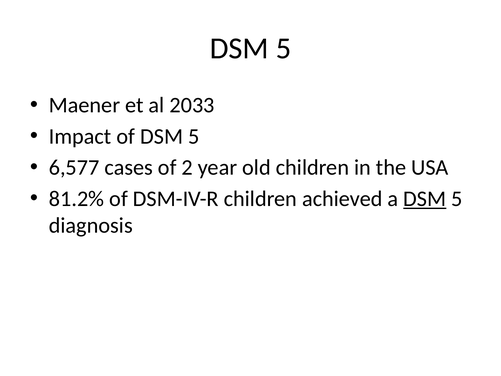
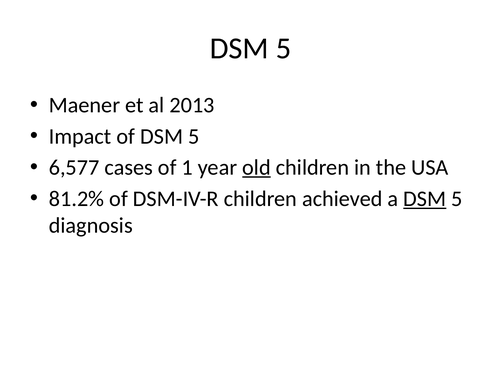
2033: 2033 -> 2013 (192, 105)
2: 2 -> 1 (187, 167)
old underline: none -> present (257, 167)
